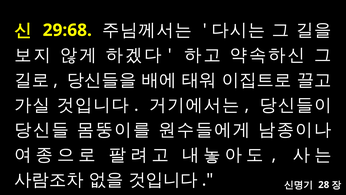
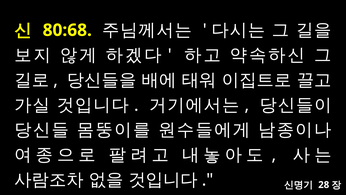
29:68: 29:68 -> 80:68 (67, 30)
